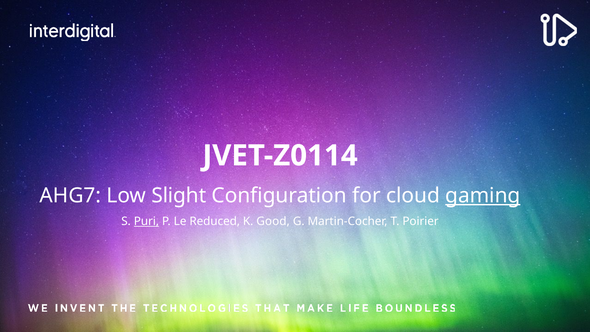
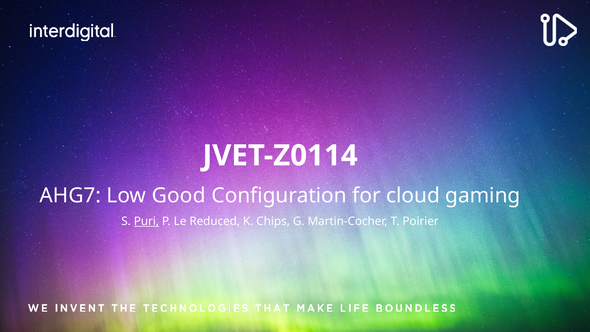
Slight: Slight -> Good (179, 196)
gaming underline: present -> none (483, 196)
Good: Good -> Chips (273, 221)
